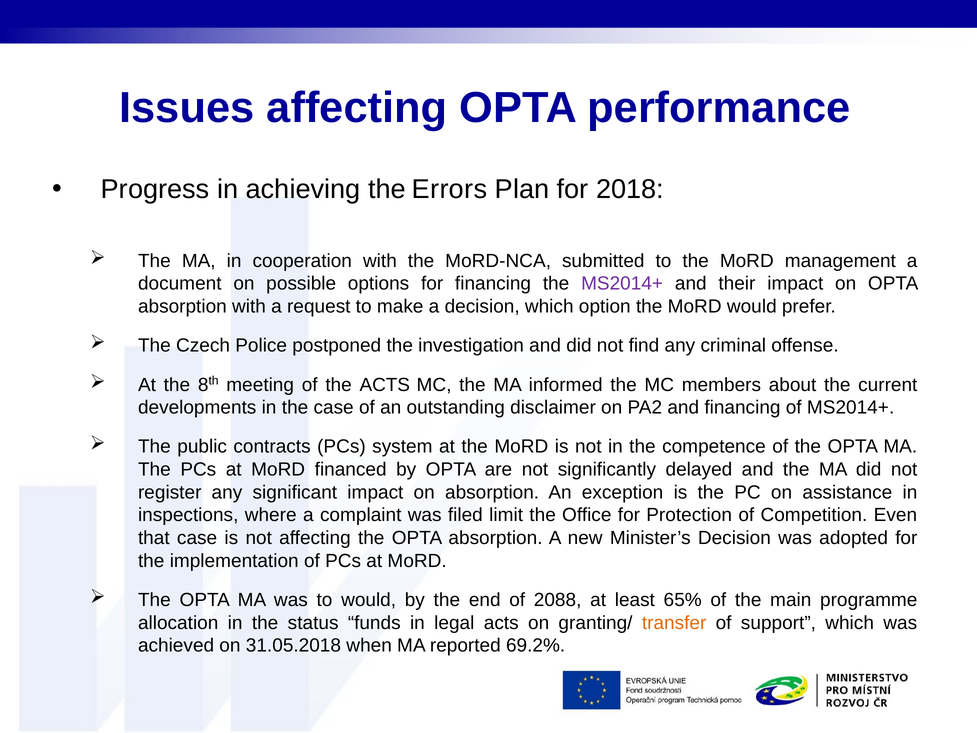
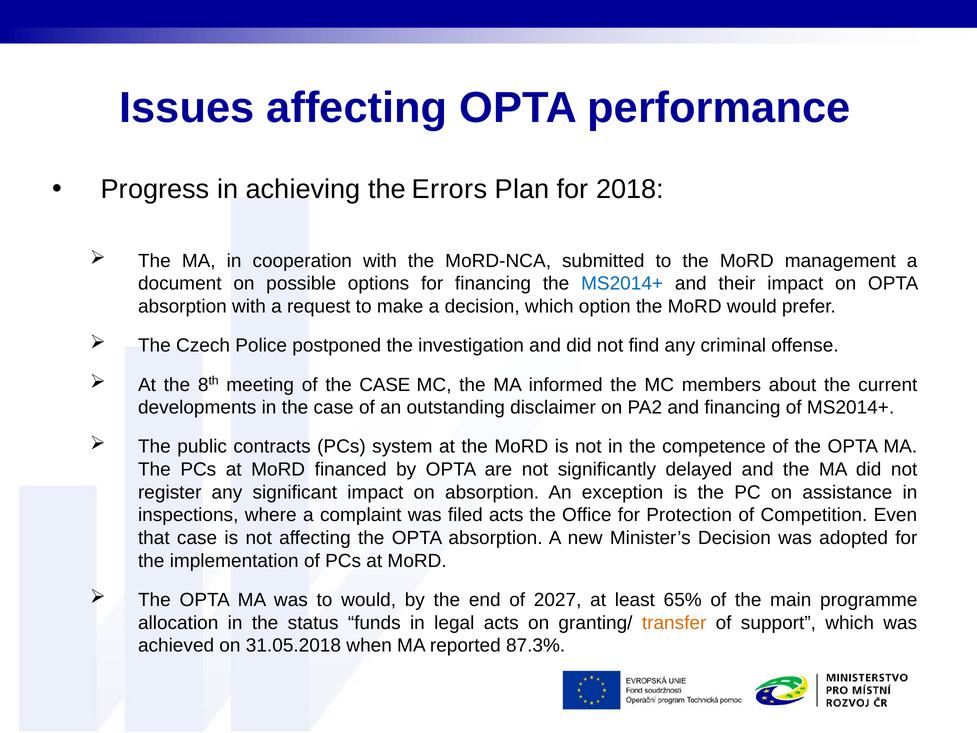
MS2014+ colour: purple -> blue (622, 284)
of the ACTS: ACTS -> CASE (385, 385)
filed limit: limit -> acts (506, 515)
2088: 2088 -> 2027 (558, 600)
69.2%: 69.2% -> 87.3% (536, 645)
